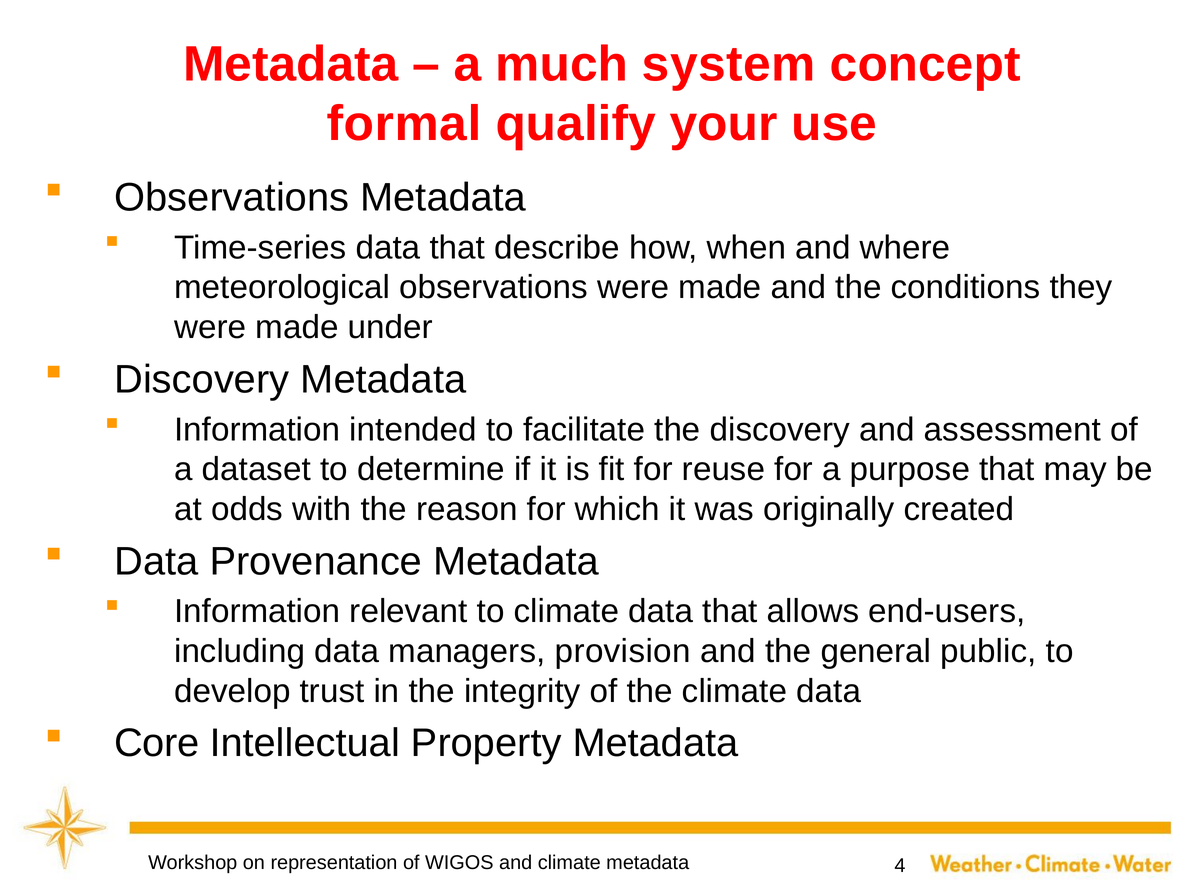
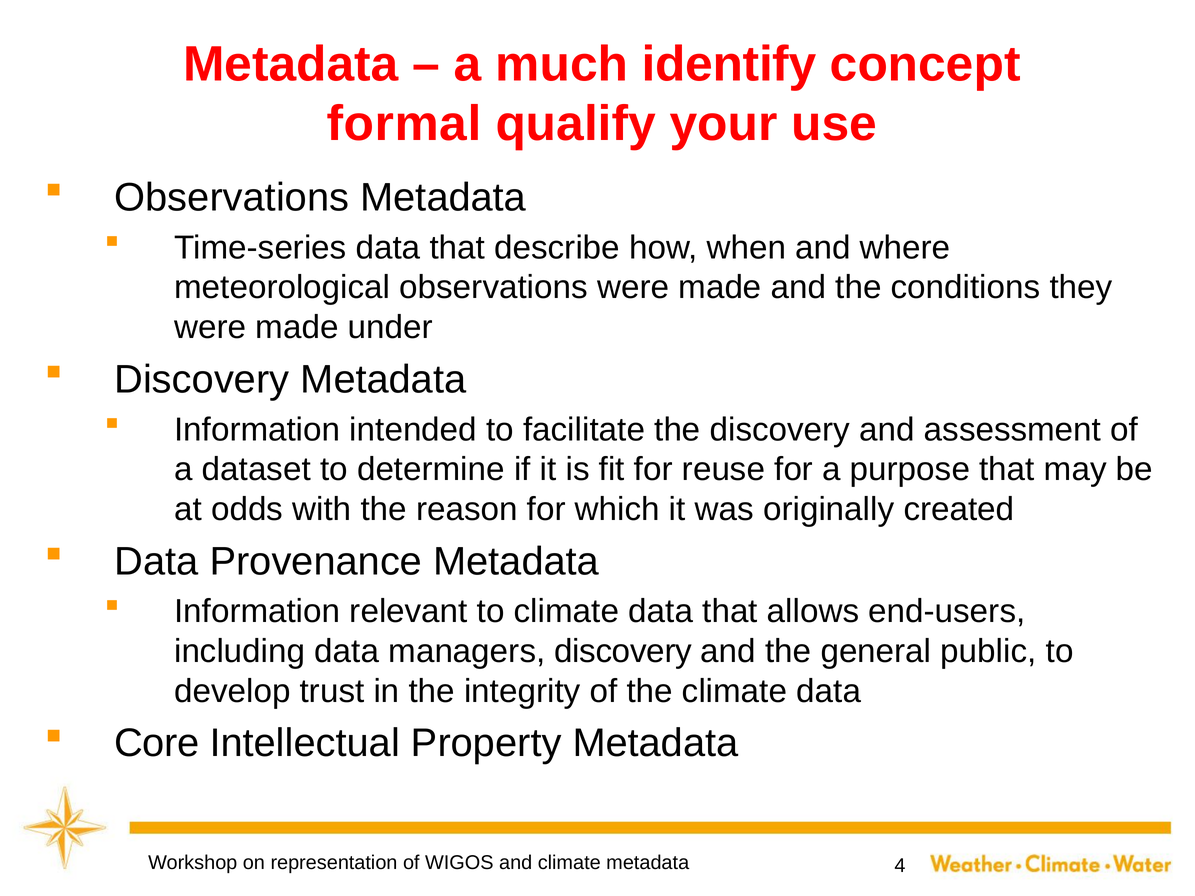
system: system -> identify (729, 64)
managers provision: provision -> discovery (623, 651)
